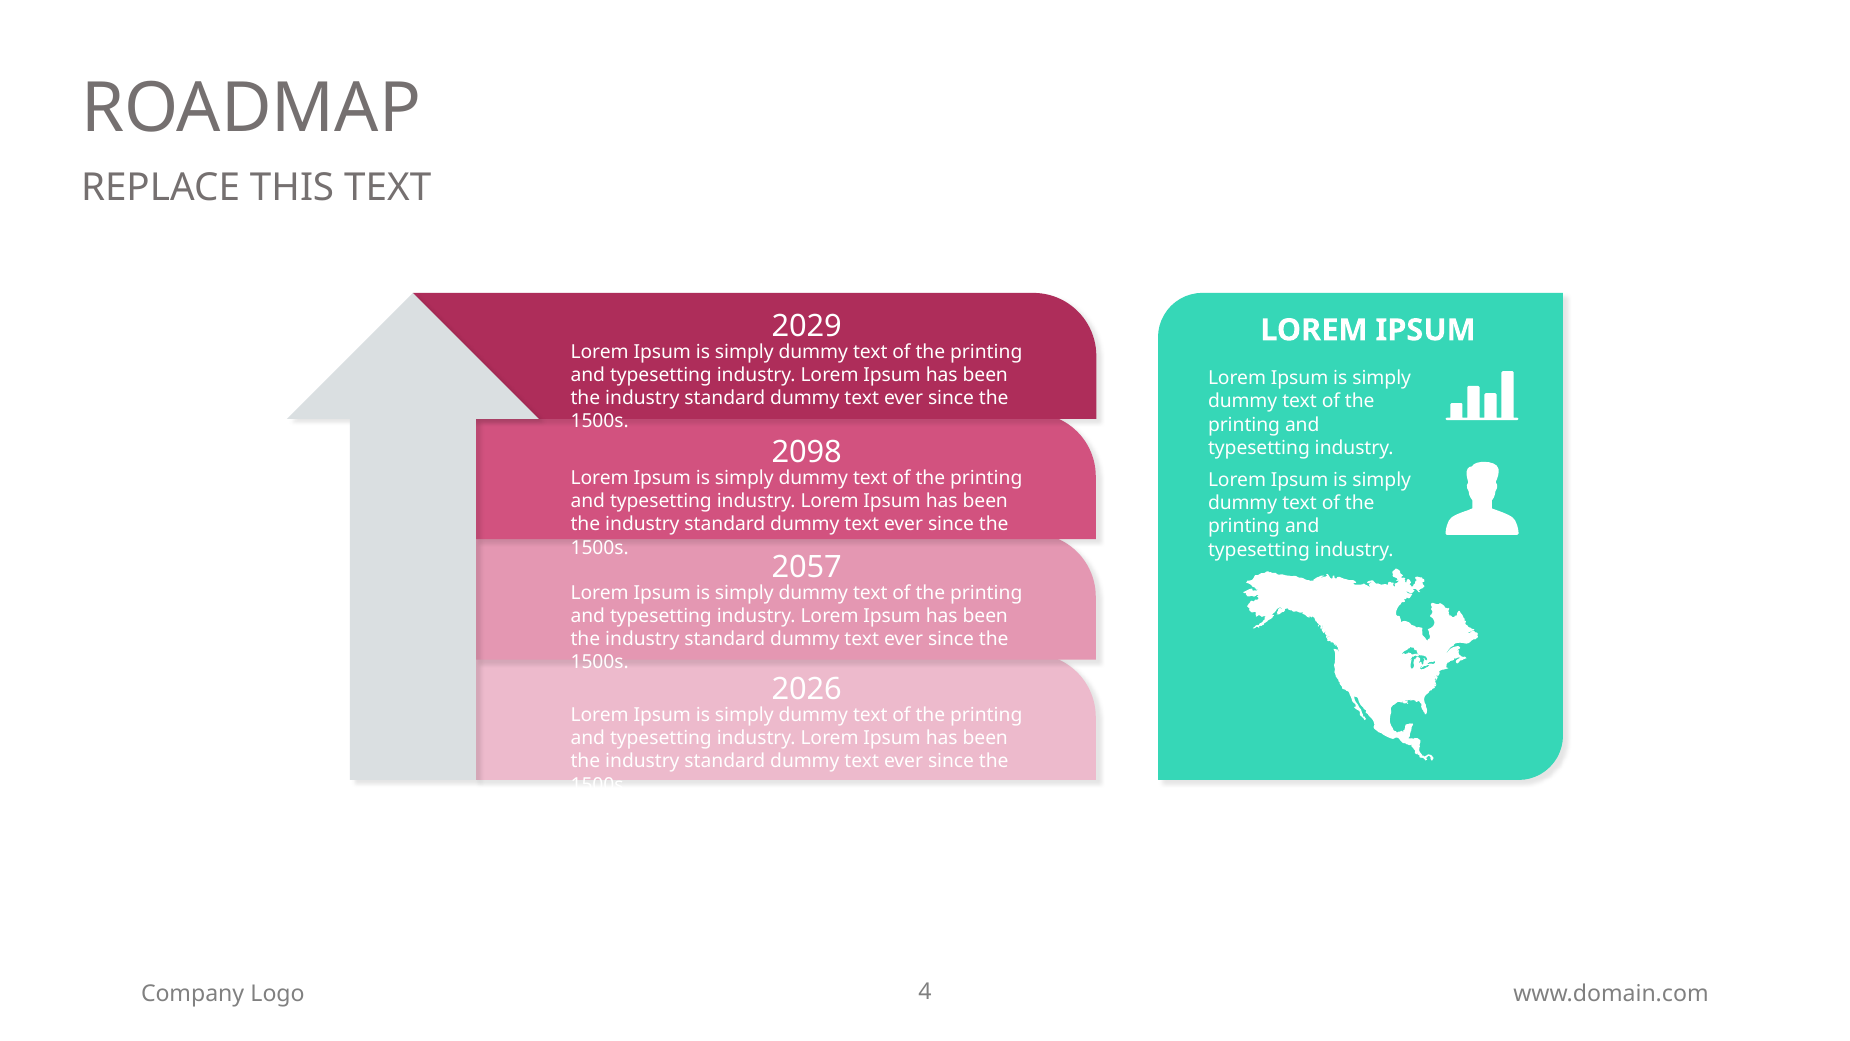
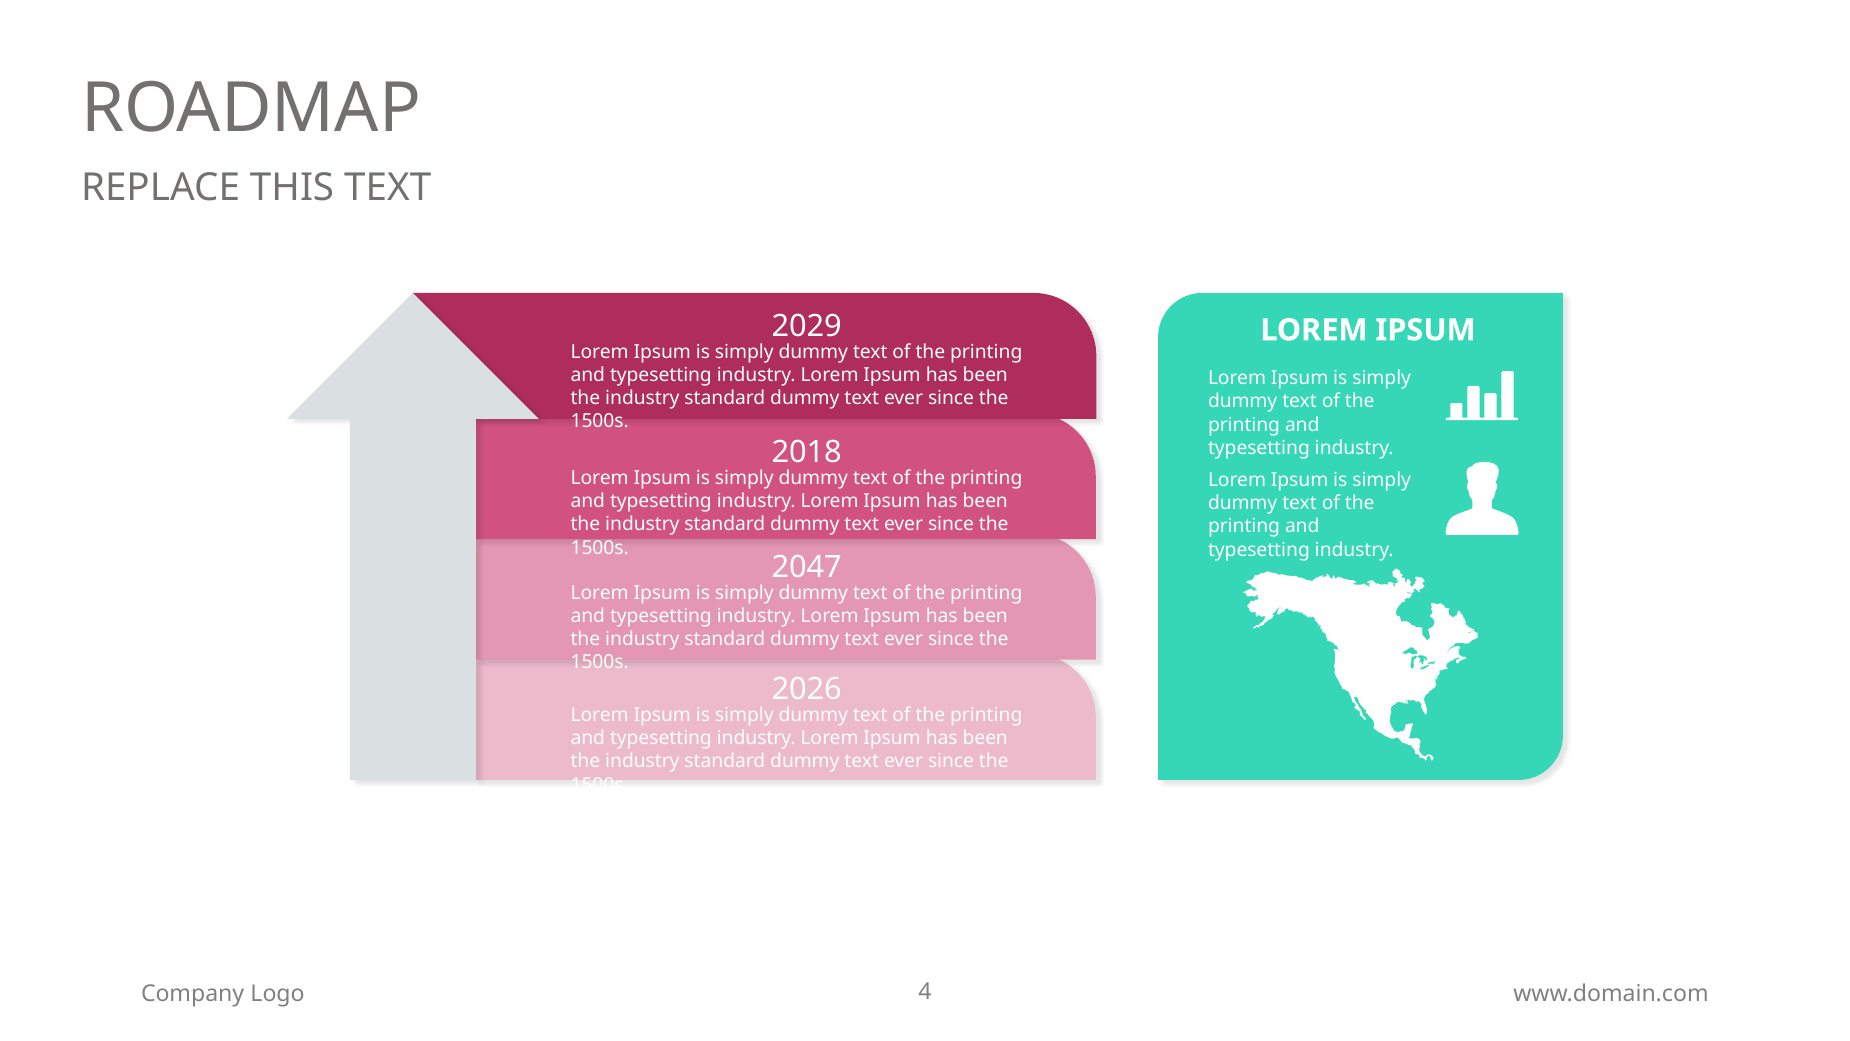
2098: 2098 -> 2018 (807, 452)
2057: 2057 -> 2047 (807, 567)
